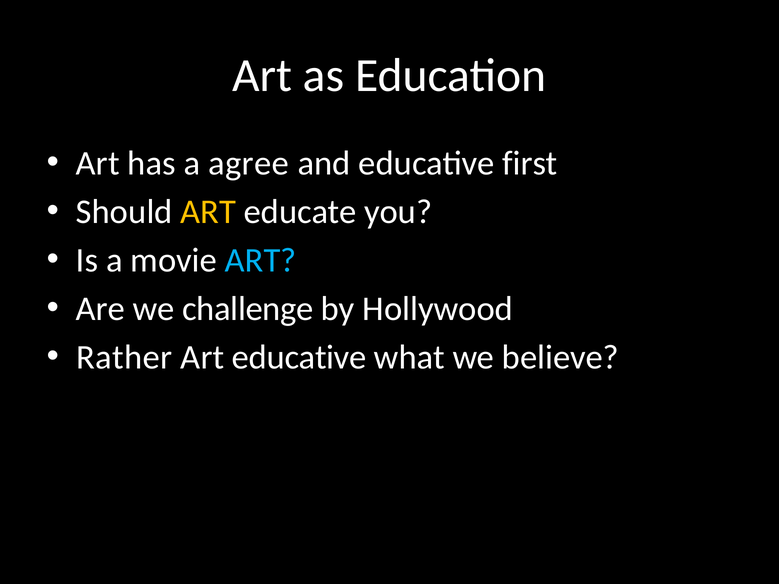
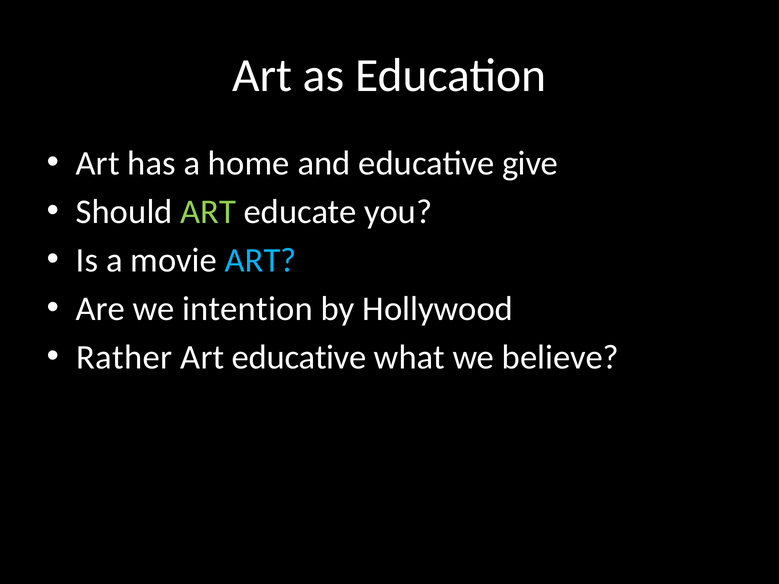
agree: agree -> home (249, 163)
first: first -> give (530, 163)
ART colour: yellow -> light green (208, 212)
challenge: challenge -> intention (247, 309)
